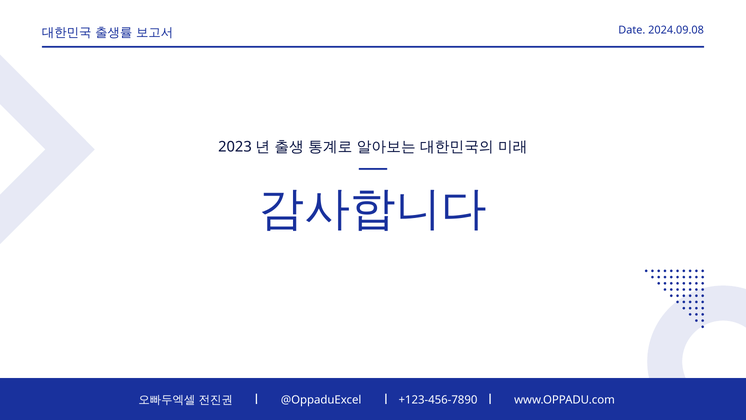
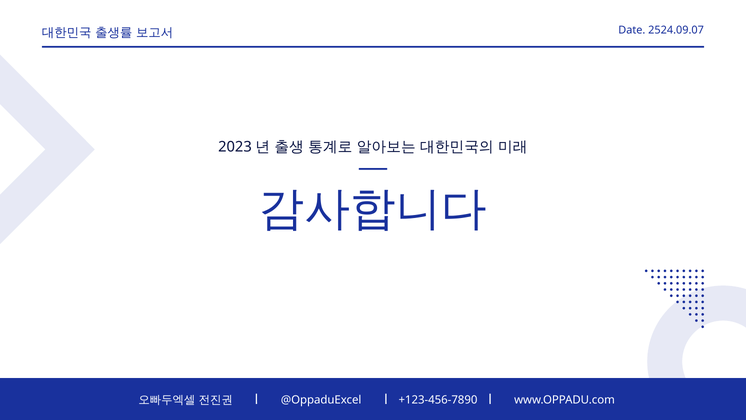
2024.09.08: 2024.09.08 -> 2524.09.07 (676, 30)
